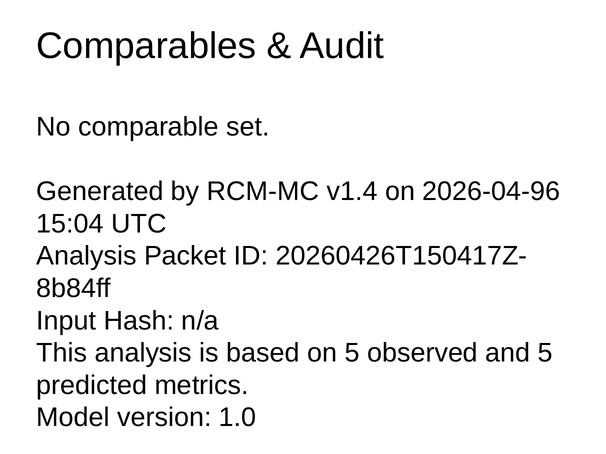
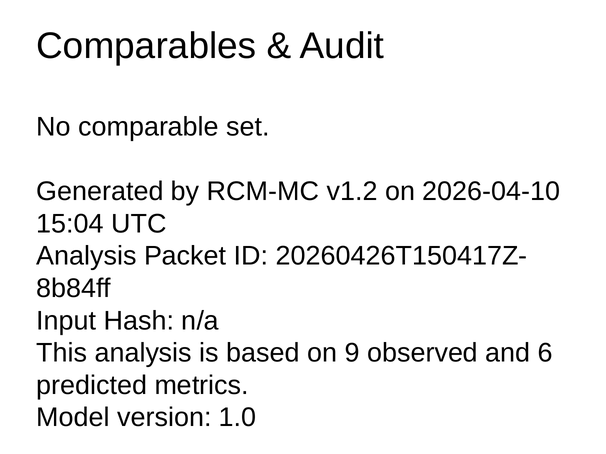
v1.4: v1.4 -> v1.2 (352, 192)
2026-04-96: 2026-04-96 -> 2026-04-10 (491, 192)
on 5: 5 -> 9 (352, 353)
and 5: 5 -> 6 (545, 353)
